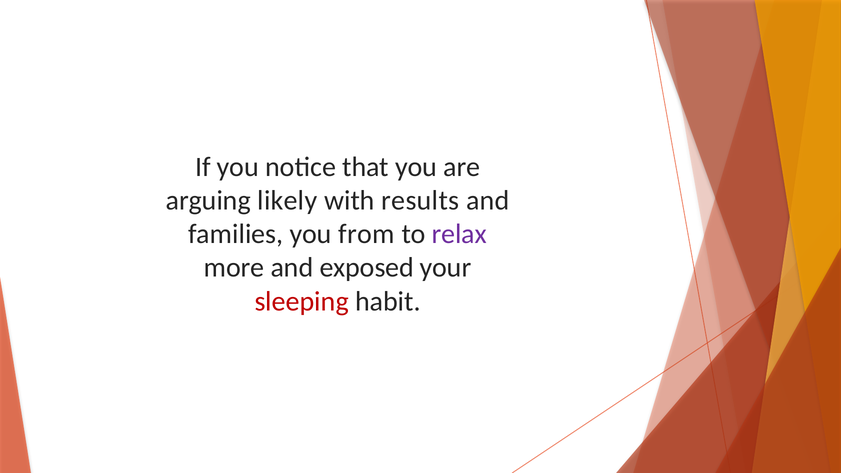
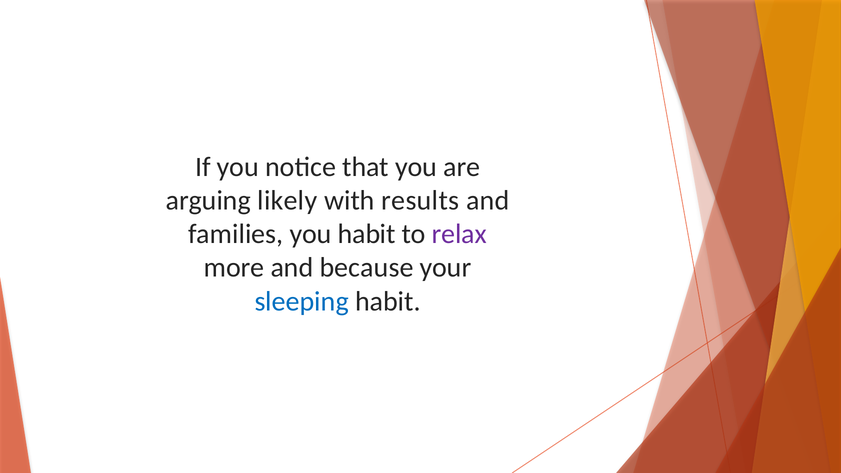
you from: from -> habit (367, 234)
exposed: exposed -> because (367, 268)
sleeping colour: red -> blue (302, 301)
